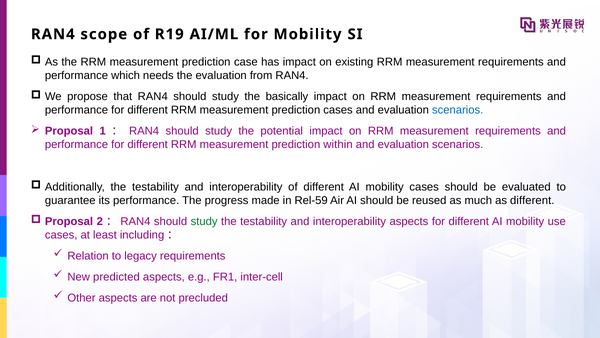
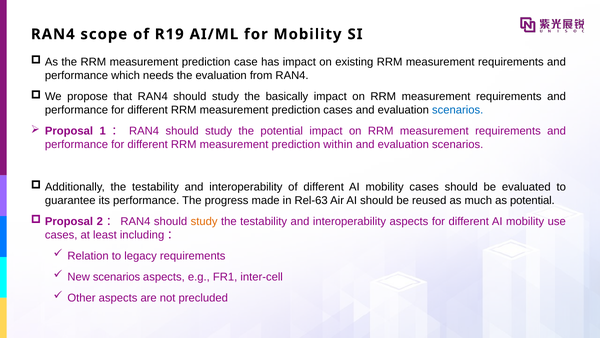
Rel-59: Rel-59 -> Rel-63 (311, 200)
as different: different -> potential (532, 200)
study colour: green -> orange (204, 221)
New predicted: predicted -> scenarios (117, 277)
